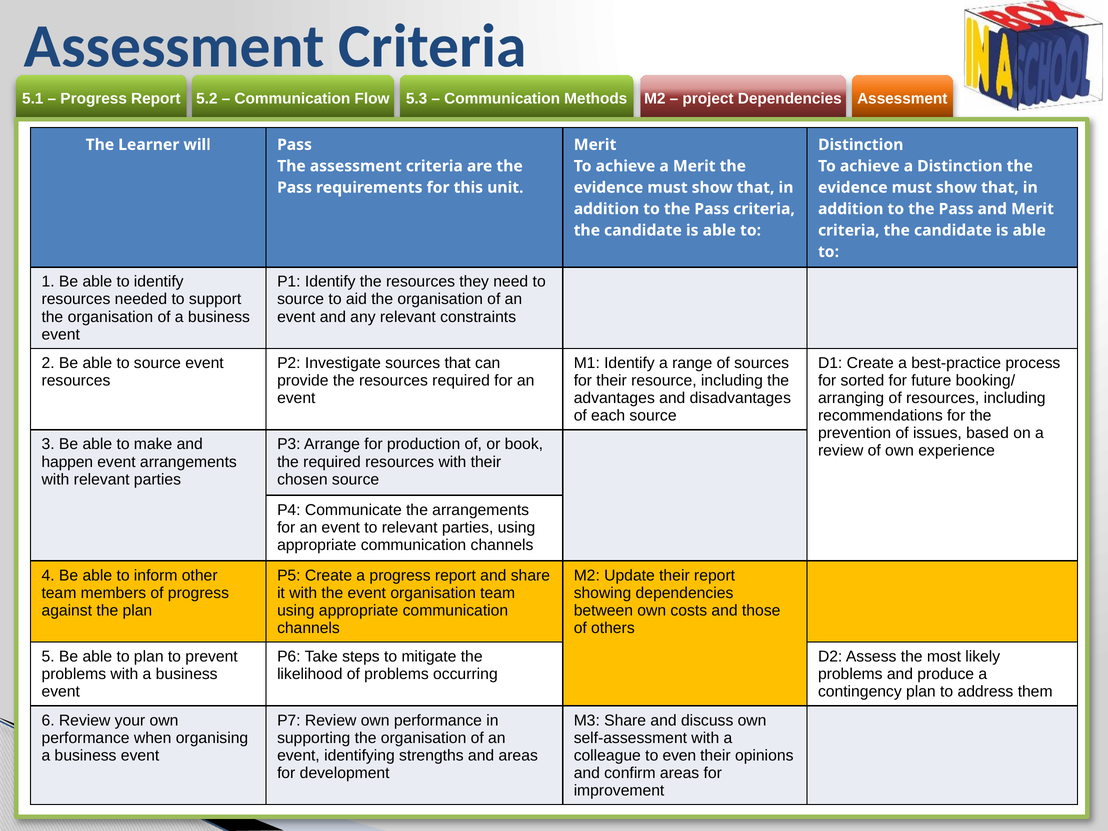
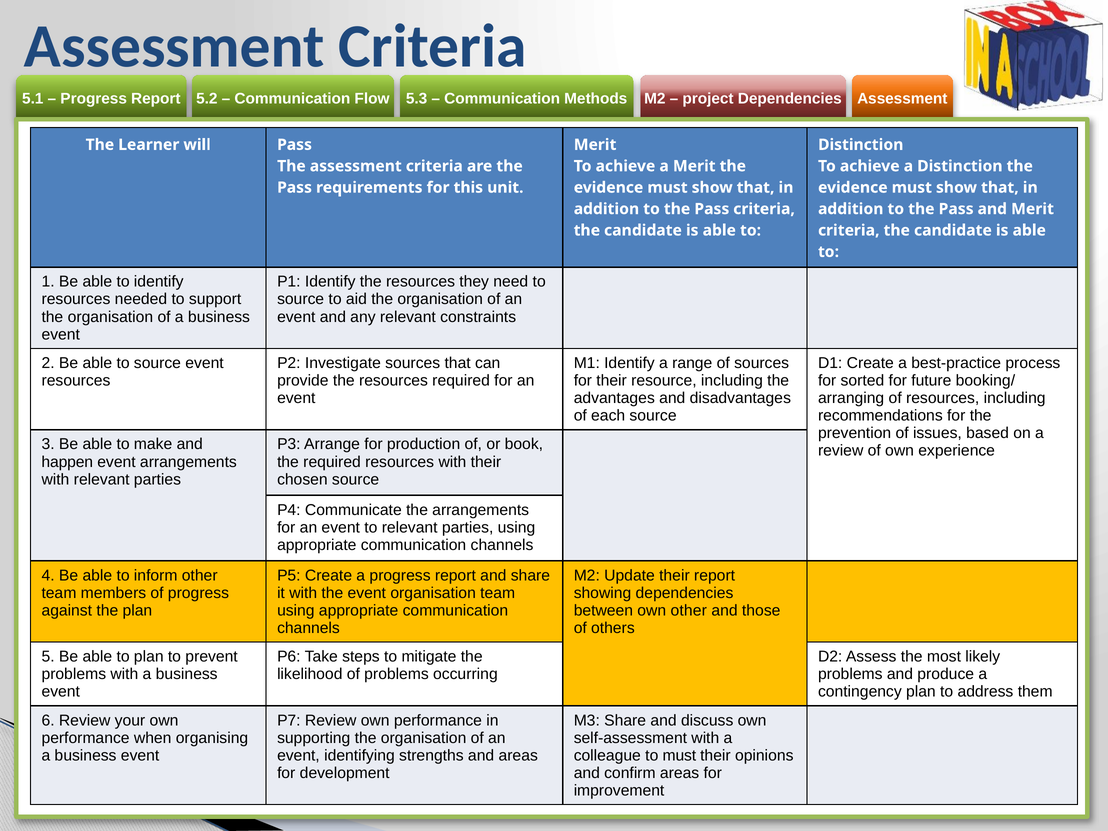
own costs: costs -> other (689, 610)
to even: even -> must (679, 755)
